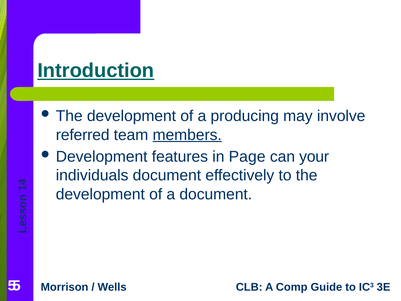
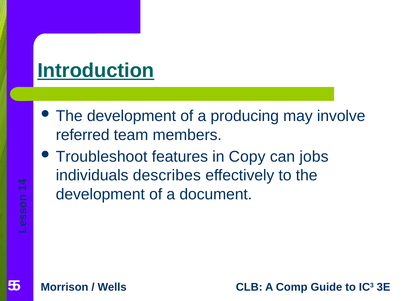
members underline: present -> none (187, 135)
Development: Development -> Troubleshoot (102, 157)
Page: Page -> Copy (247, 157)
your: your -> jobs (314, 157)
individuals document: document -> describes (167, 175)
